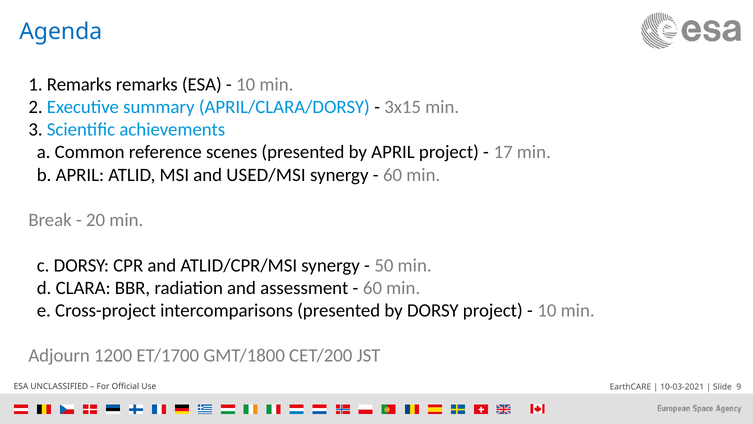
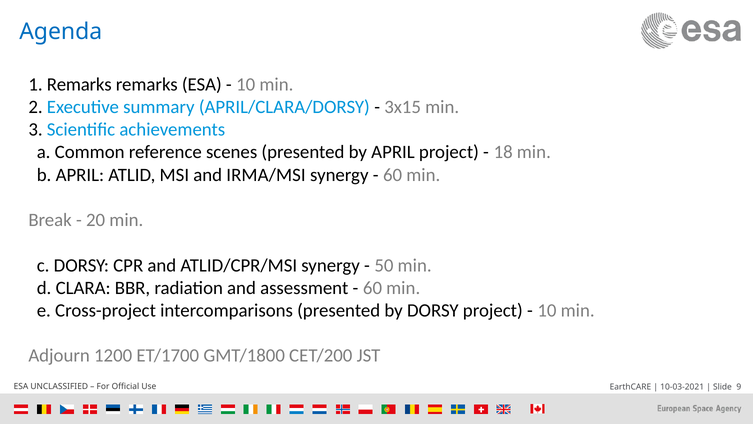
17: 17 -> 18 (503, 152)
USED/MSI: USED/MSI -> IRMA/MSI (266, 175)
